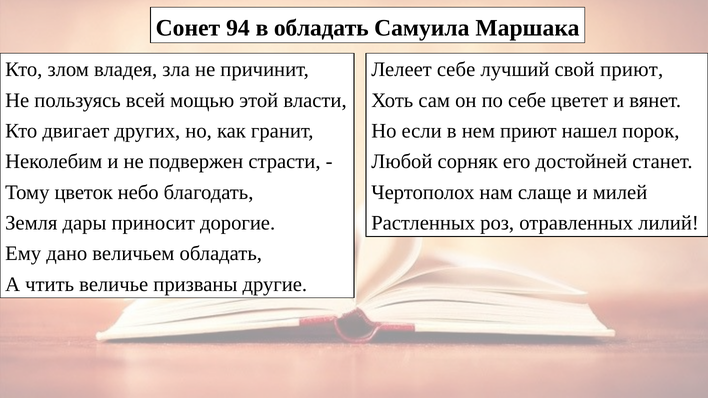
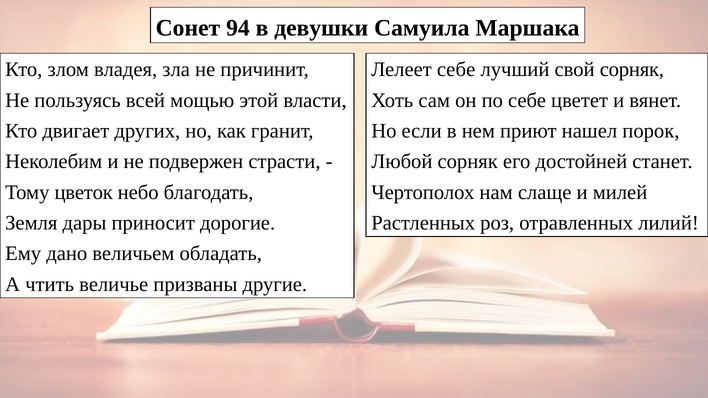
в обладать: обладать -> девушки (321, 28)
свой приют: приют -> сорняк (632, 70)
